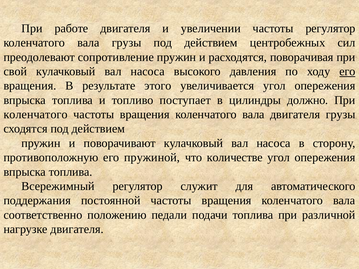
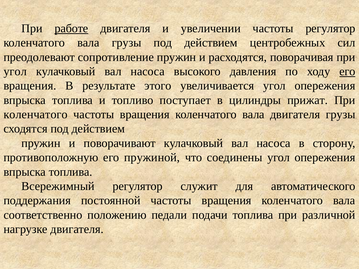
работе underline: none -> present (71, 28)
свой: свой -> угол (15, 71)
должно: должно -> прижат (308, 100)
количестве: количестве -> соединены (235, 158)
